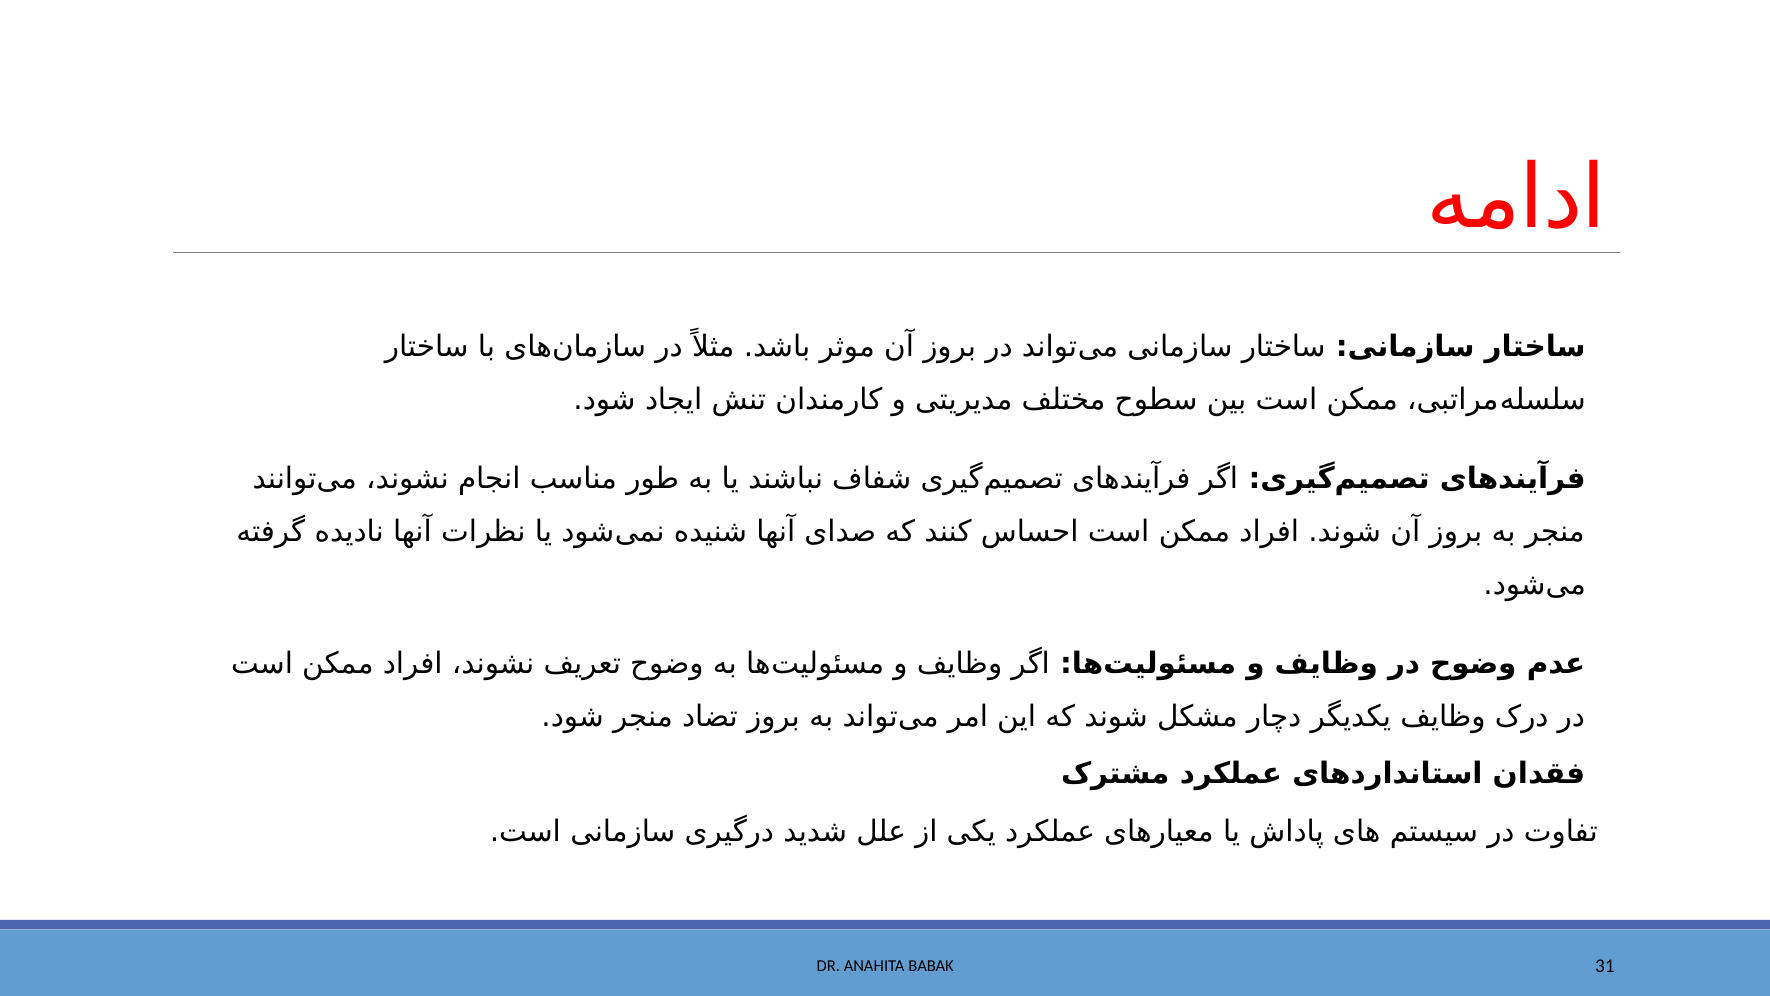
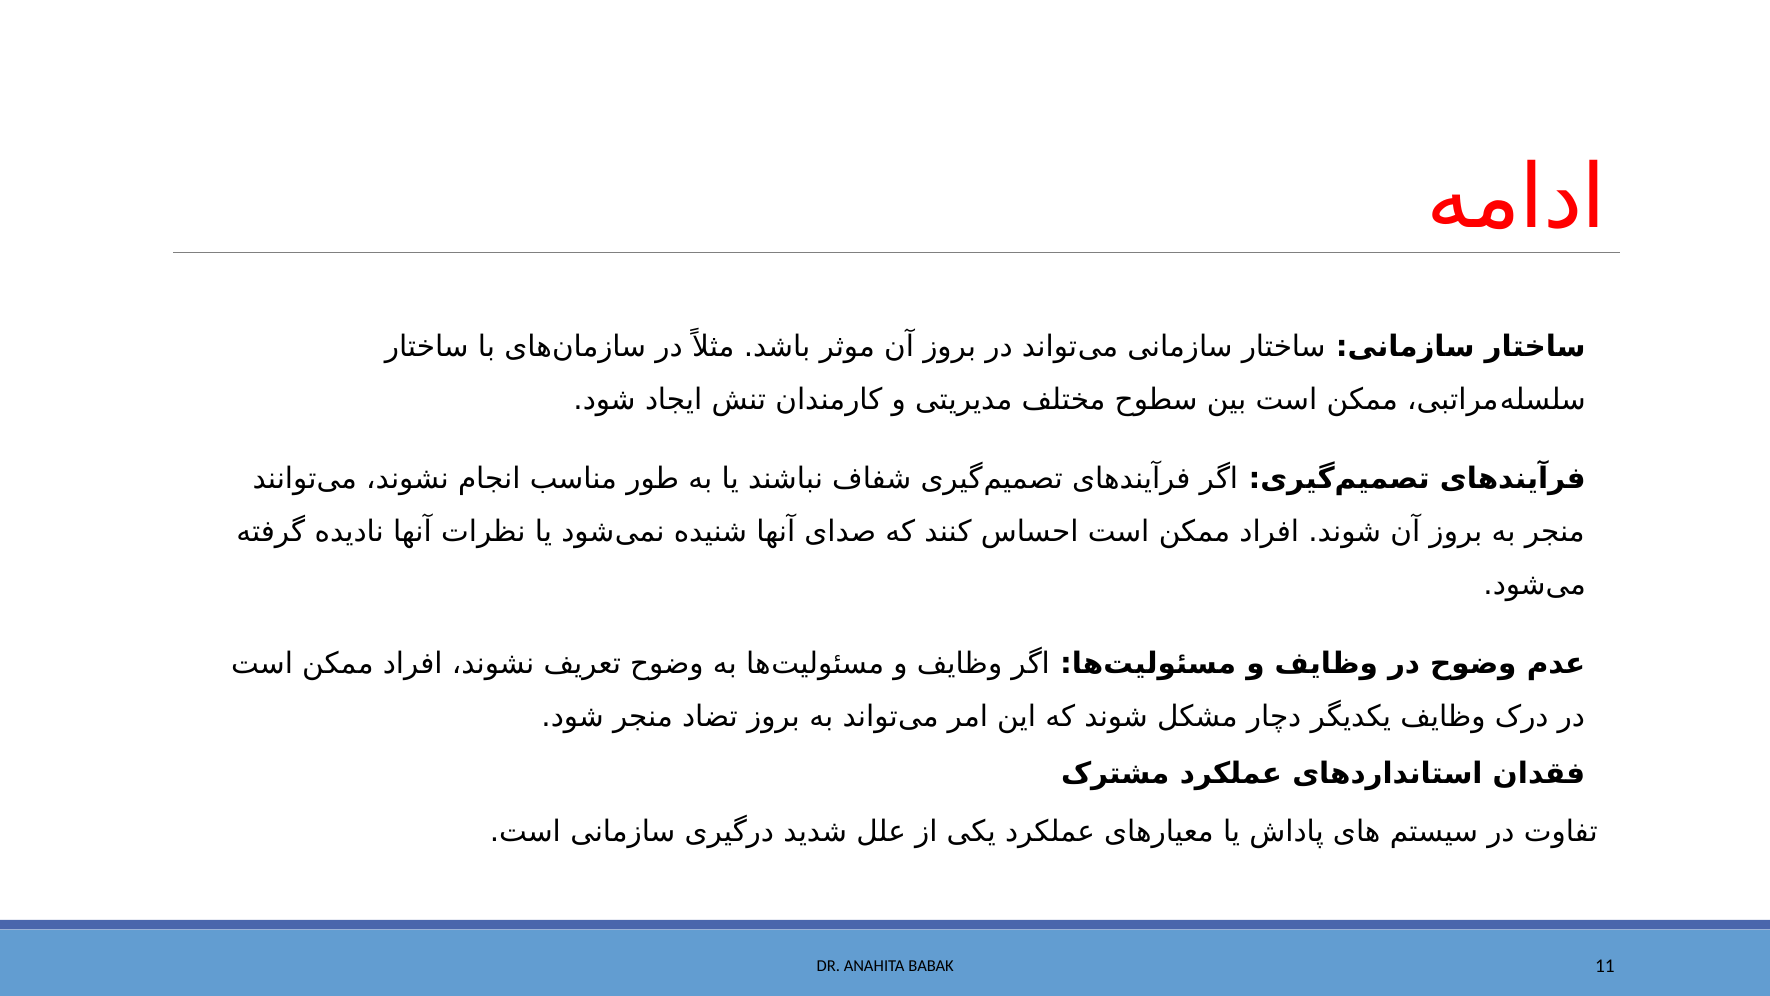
31: 31 -> 11 (1605, 966)
